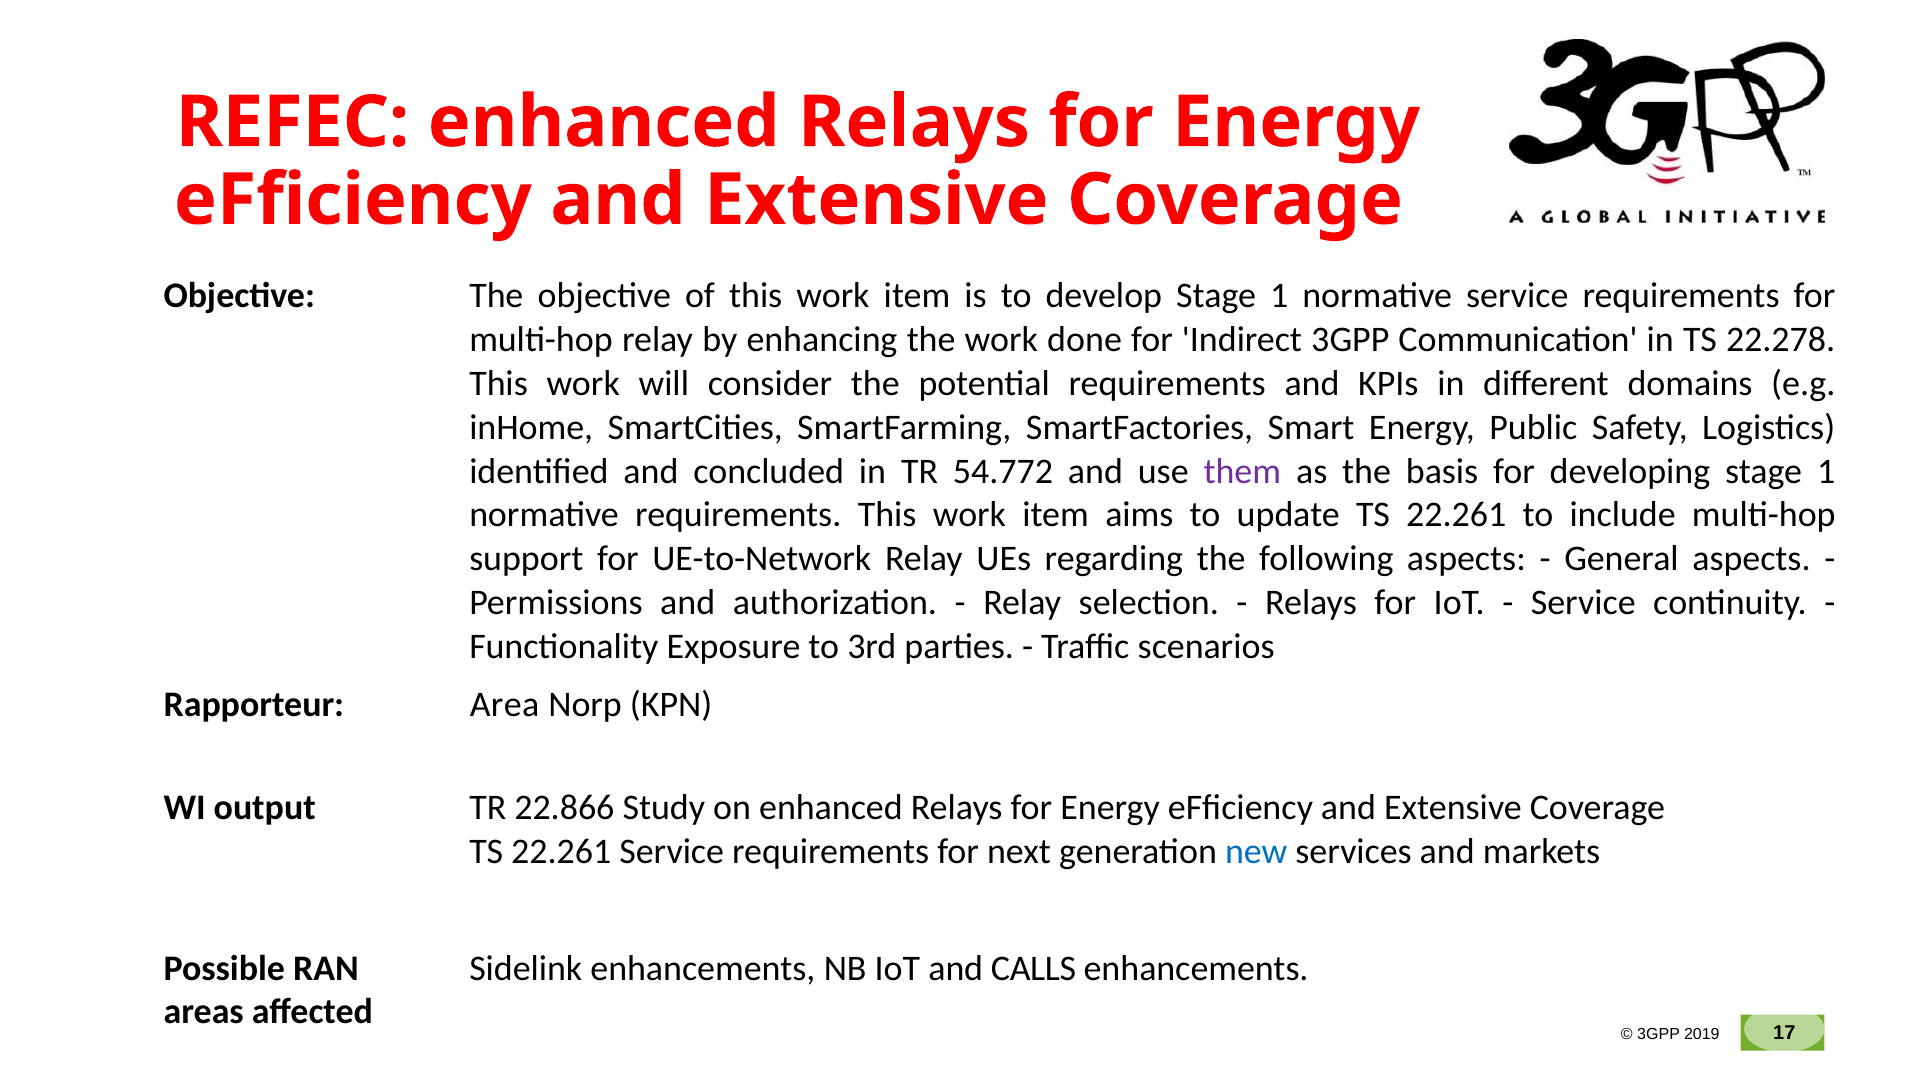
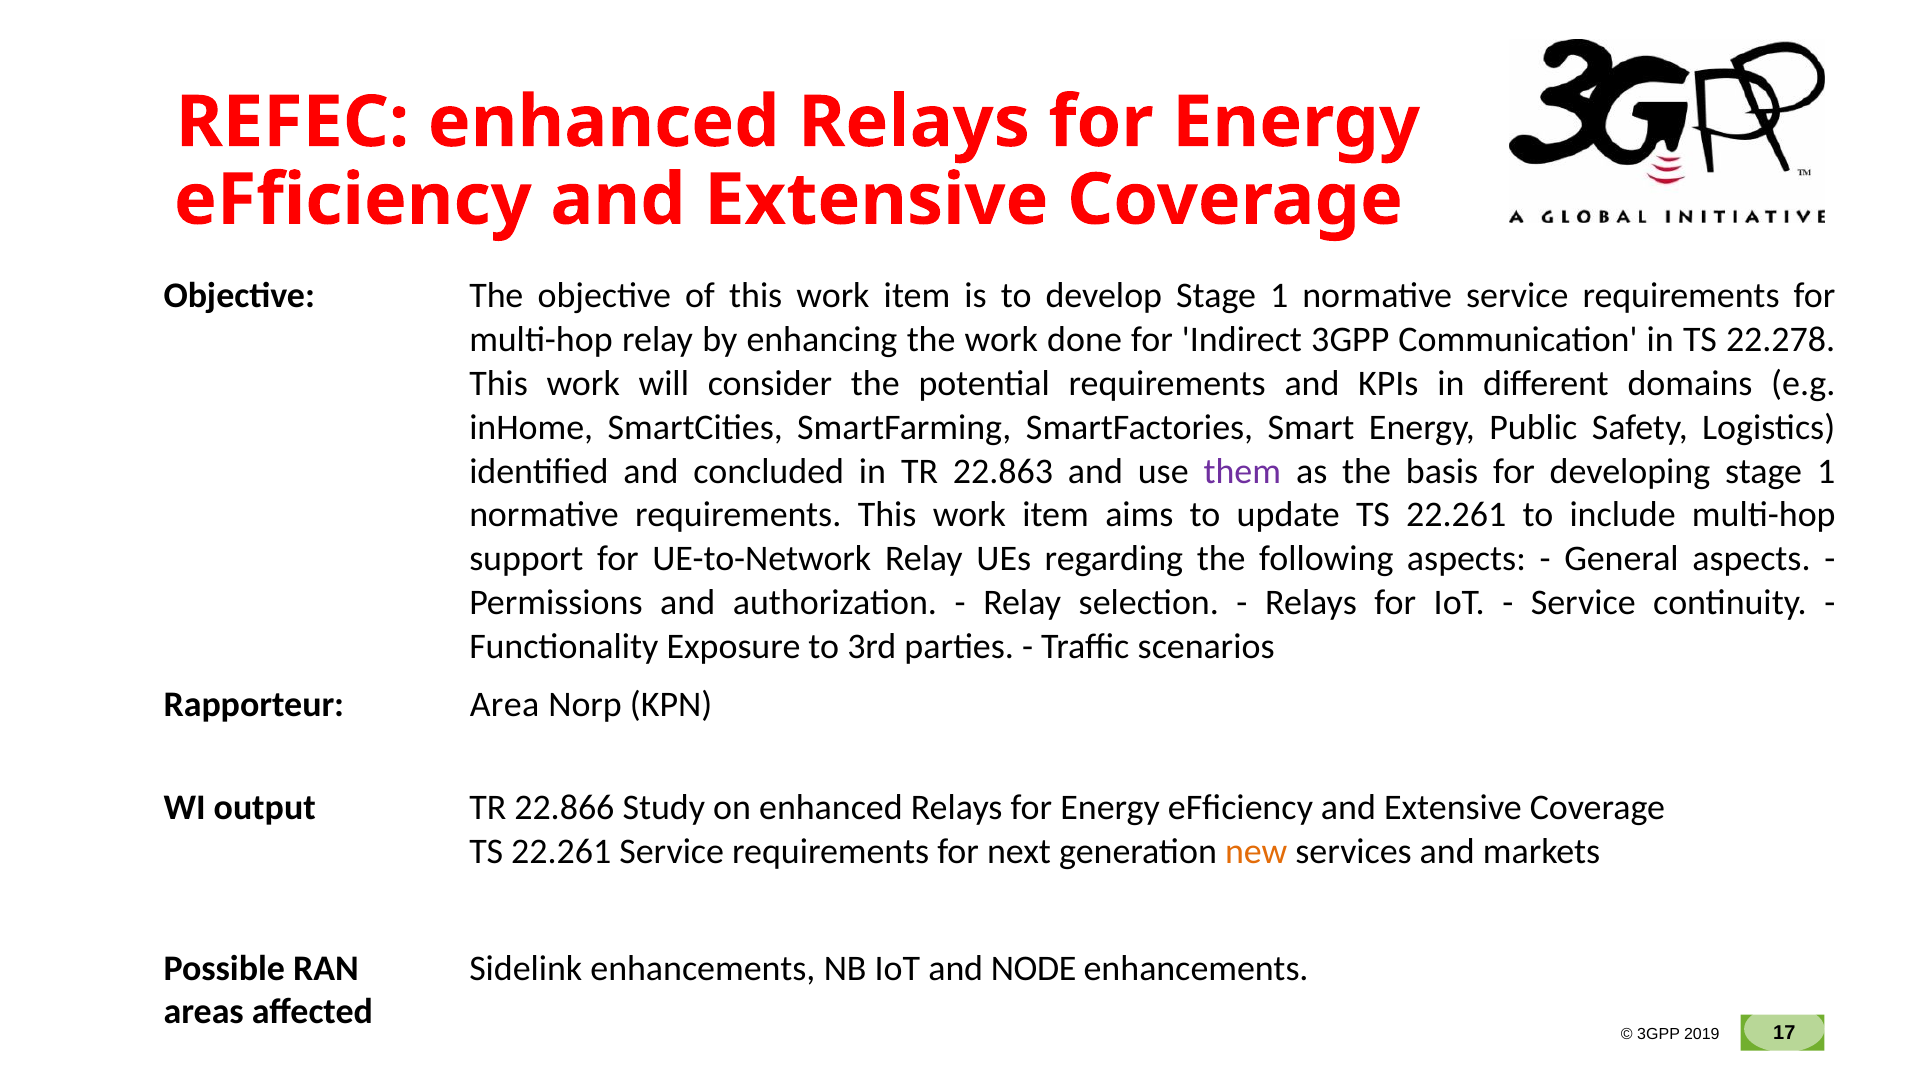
54.772: 54.772 -> 22.863 (1003, 471)
new colour: blue -> orange (1256, 851)
CALLS: CALLS -> NODE (1034, 968)
